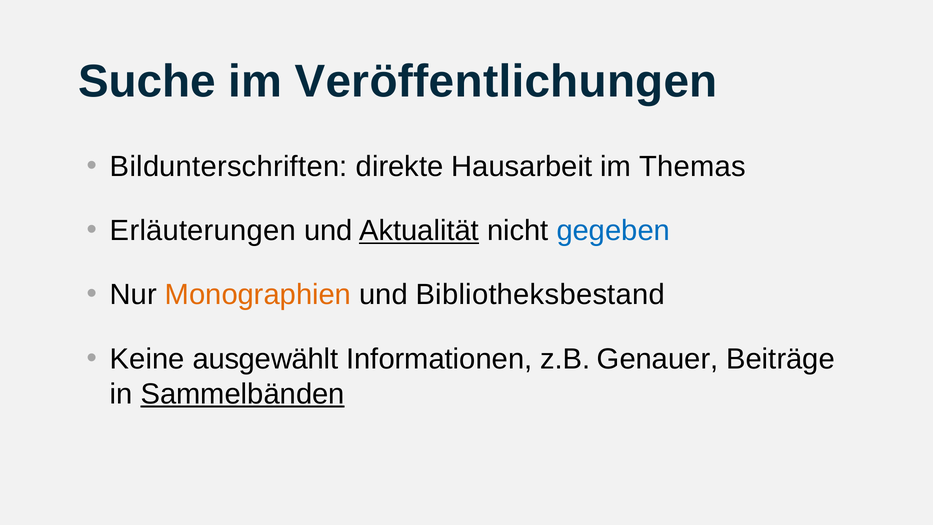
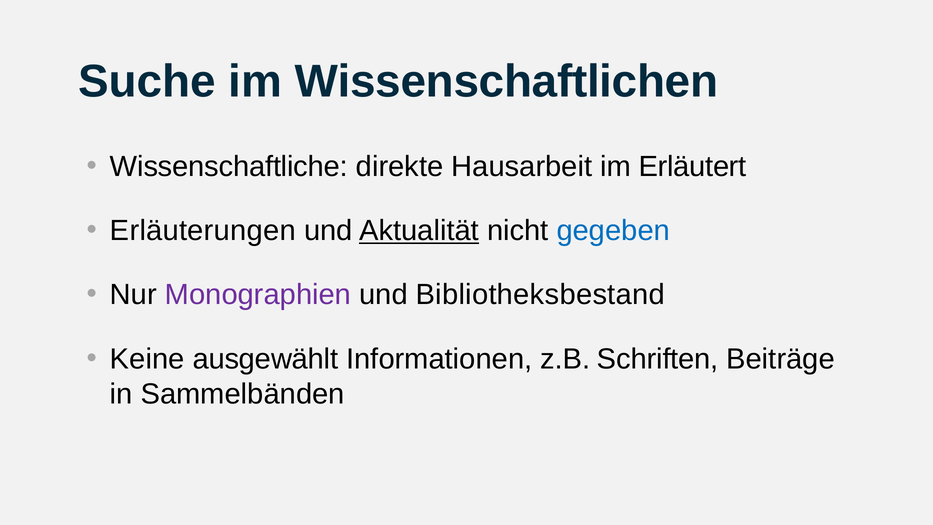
Veröffentlichungen: Veröffentlichungen -> Wissenschaftlichen (506, 81)
Bildunterschriften: Bildunterschriften -> Wissenschaftliche (229, 166)
Themas: Themas -> Erläutert (693, 166)
Monographien colour: orange -> purple (258, 295)
Genauer: Genauer -> Schriften (658, 359)
Sammelbänden underline: present -> none (243, 394)
